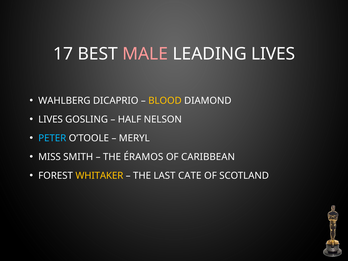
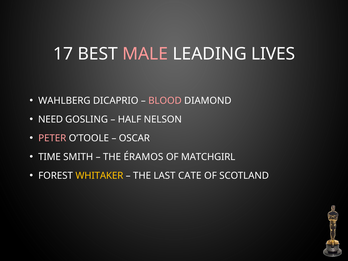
BLOOD colour: yellow -> pink (165, 101)
LIVES: LIVES -> NEED (51, 119)
PETER colour: light blue -> pink (52, 138)
MERYL: MERYL -> OSCAR (134, 138)
MISS: MISS -> TIME (50, 157)
CARIBBEAN: CARIBBEAN -> MATCHGIRL (208, 157)
